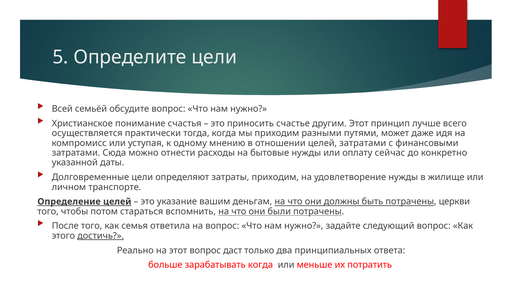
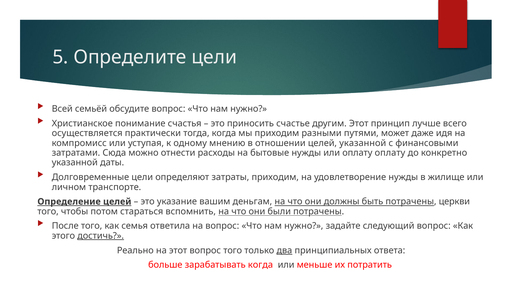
целей затратами: затратами -> указанной (363, 143)
оплату сейчас: сейчас -> оплату (390, 153)
вопрос даст: даст -> того (233, 250)
два underline: none -> present (284, 250)
